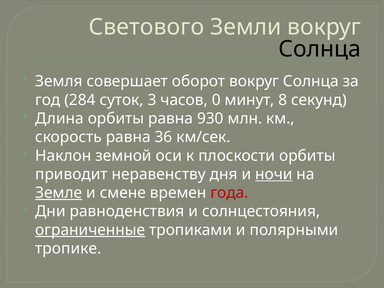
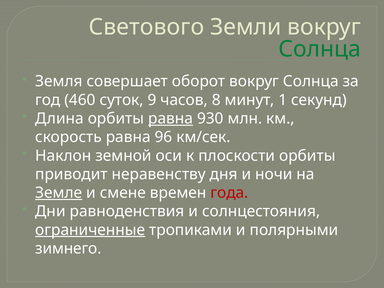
Солнца colour: black -> green (320, 49)
284: 284 -> 460 (80, 100)
3: 3 -> 9 (152, 100)
0: 0 -> 8 (216, 100)
8: 8 -> 1 (283, 100)
равна underline: none -> present (171, 119)
36: 36 -> 96 (163, 137)
ночи underline: present -> none (274, 174)
тропике: тропике -> зимнего (68, 248)
